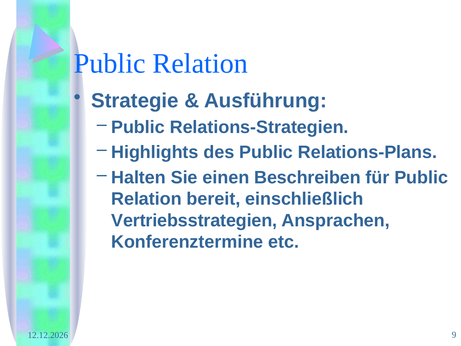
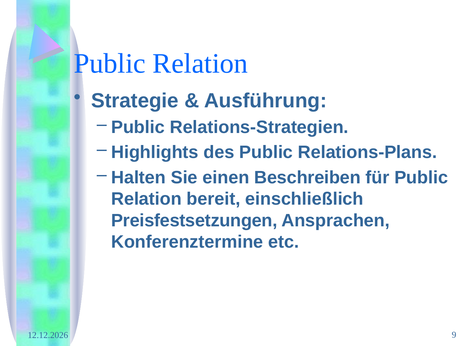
Vertriebsstrategien: Vertriebsstrategien -> Preisfestsetzungen (194, 220)
